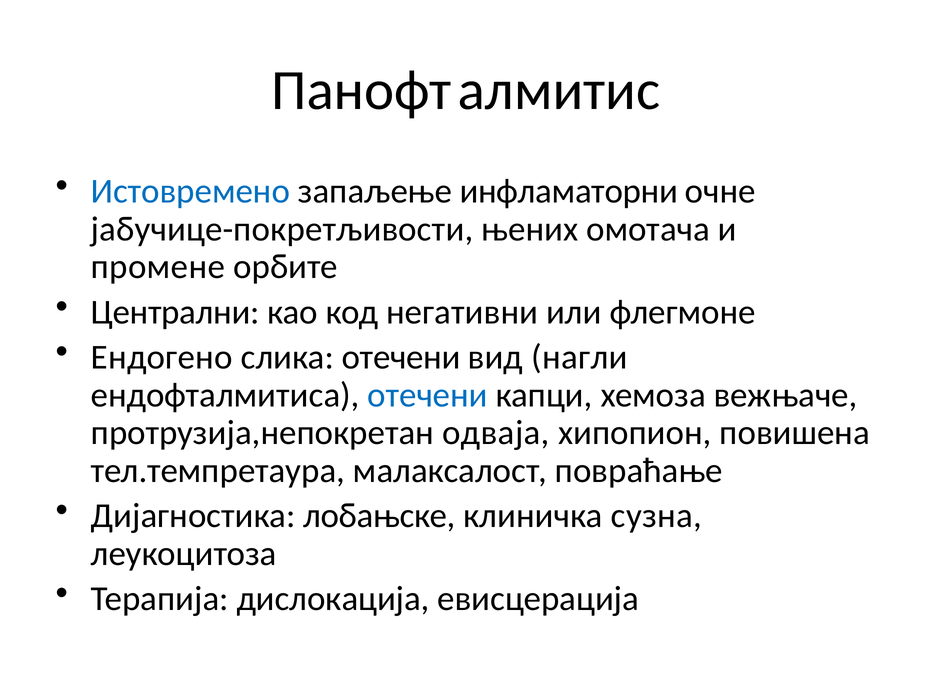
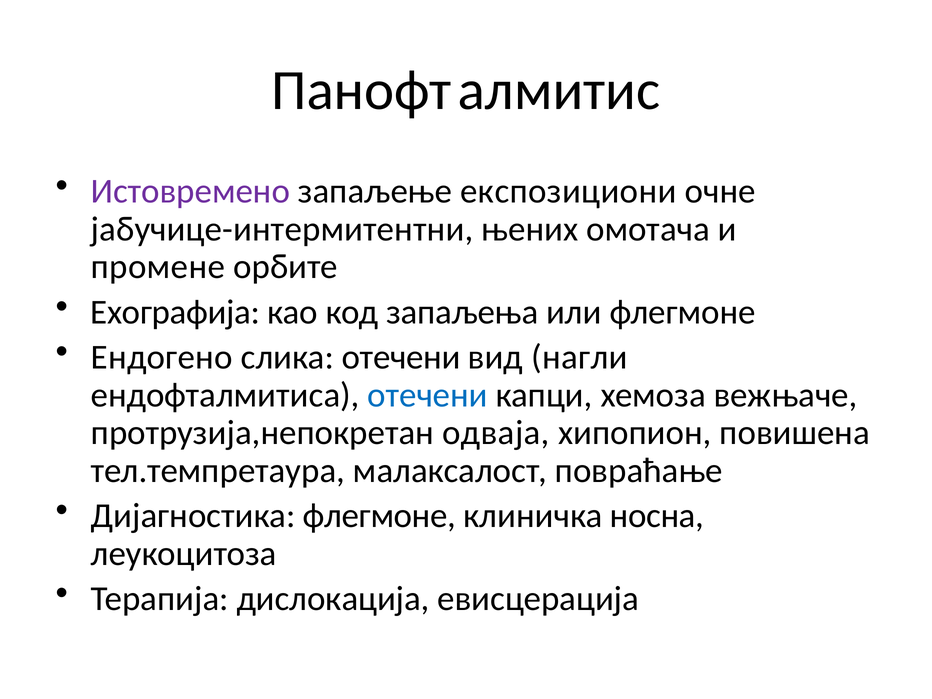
Истовремено colour: blue -> purple (190, 191)
инфламаторни: инфламаторни -> експозициони (568, 191)
јабучице-покретљивости: јабучице-покретљивости -> јабучице-интермитентни (282, 229)
Централни: Централни -> Ехографија (175, 312)
негативни: негативни -> запаљења (462, 312)
Дијагностика лобањске: лобањске -> флегмоне (379, 516)
сузна: сузна -> носна (657, 516)
